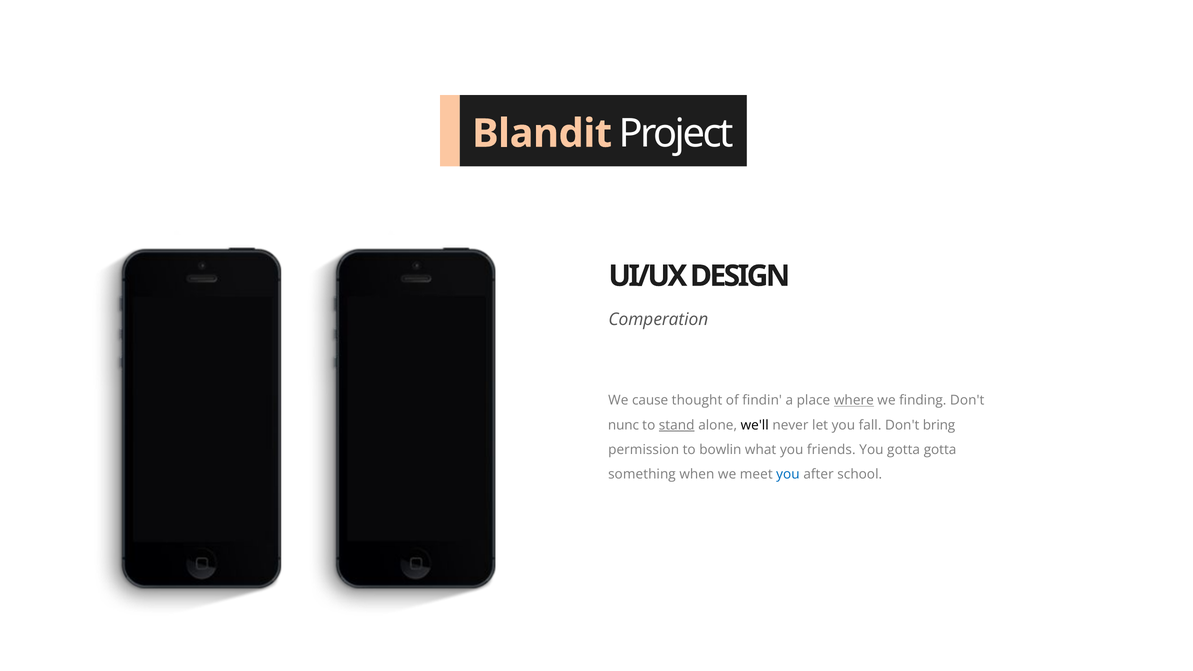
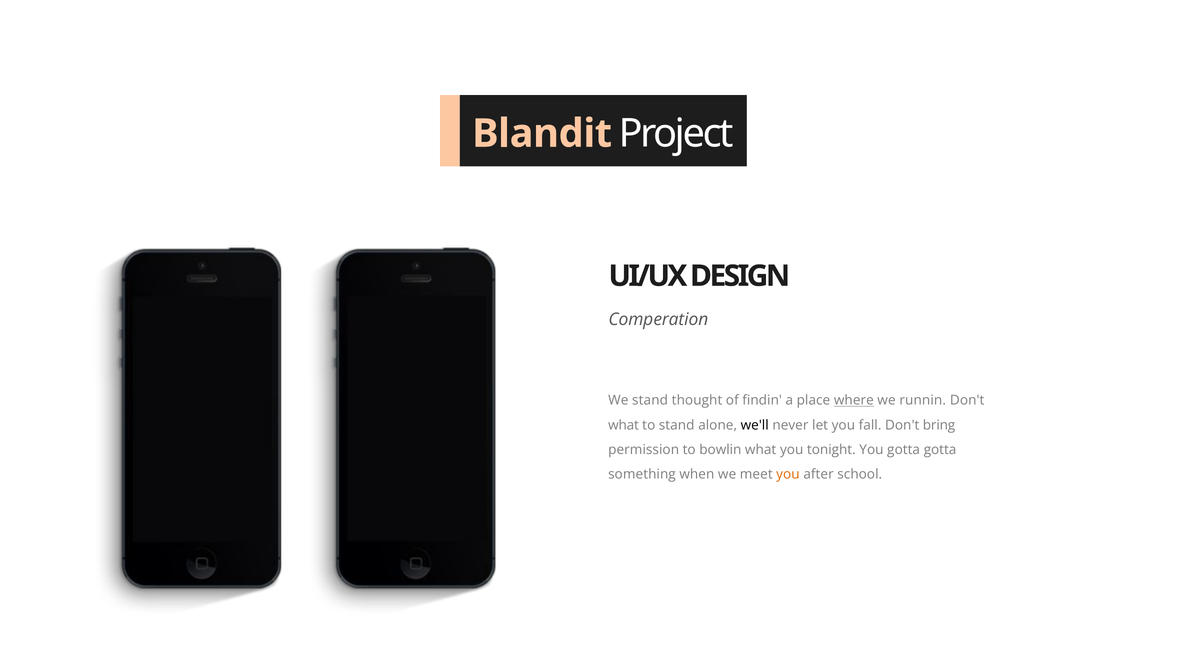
We cause: cause -> stand (650, 401)
finding: finding -> runnin (923, 401)
nunc: nunc -> what (624, 425)
stand underline: present -> none (677, 425)
friends: friends -> tonight (831, 450)
you colour: blue -> orange (788, 474)
